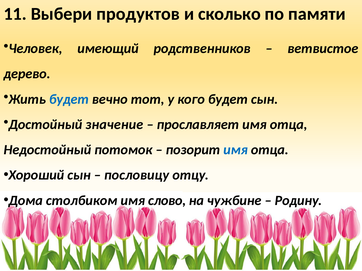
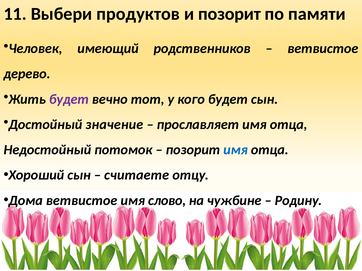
и сколько: сколько -> позорит (230, 14)
будет colour: blue -> purple (69, 99)
пословицу: пословицу -> считаете (137, 175)
Дома столбиком: столбиком -> ветвистое (82, 201)
